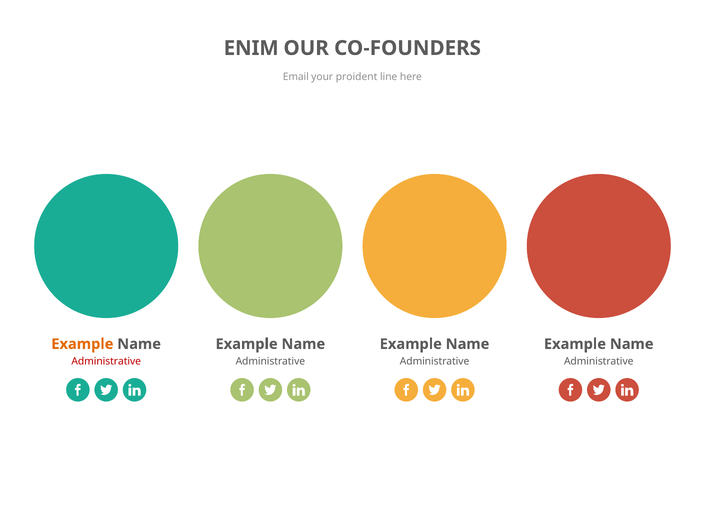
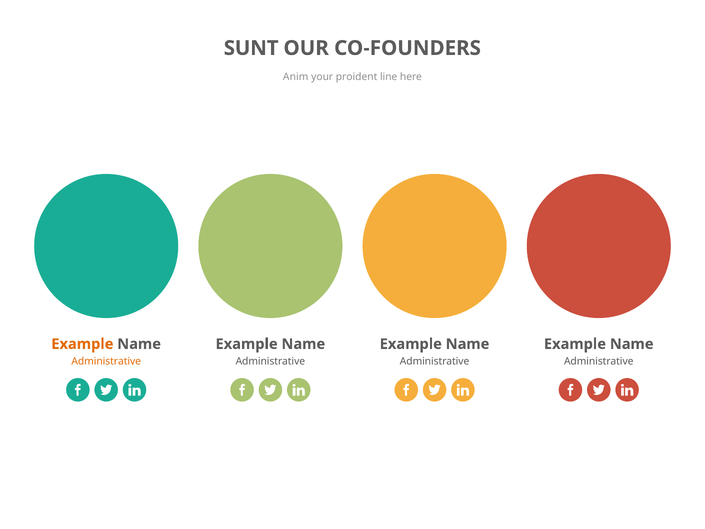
ENIM: ENIM -> SUNT (251, 48)
Email: Email -> Anim (296, 77)
Administrative colour: red -> orange (106, 361)
